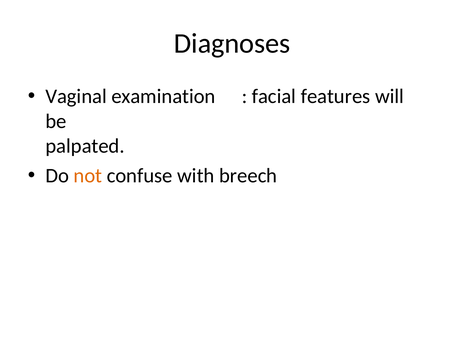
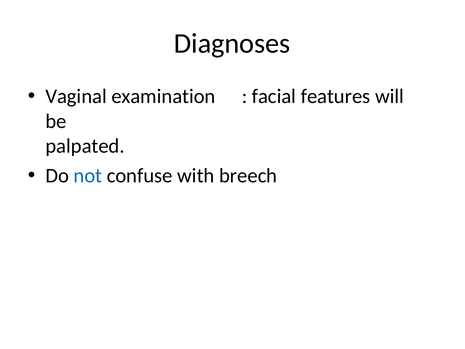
not colour: orange -> blue (88, 176)
